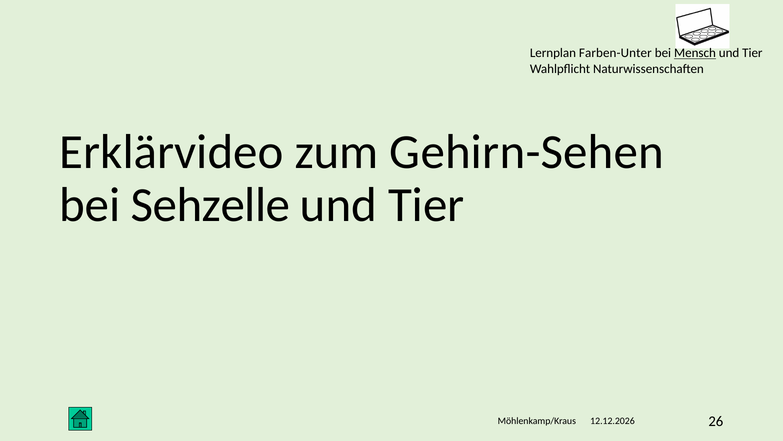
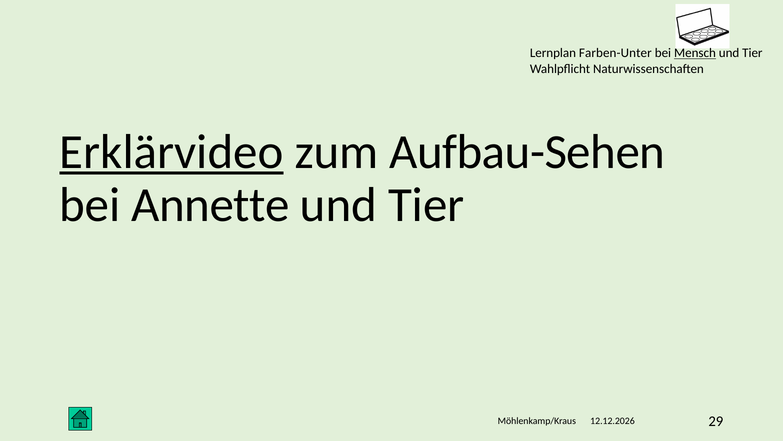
Erklärvideo underline: none -> present (171, 152)
Gehirn-Sehen: Gehirn-Sehen -> Aufbau-Sehen (527, 152)
Sehzelle: Sehzelle -> Annette (210, 205)
26: 26 -> 29 (716, 421)
